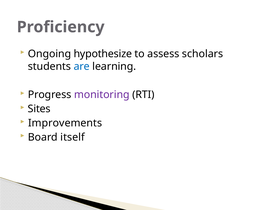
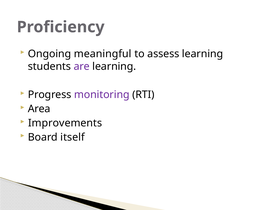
hypothesize: hypothesize -> meaningful (103, 54)
assess scholars: scholars -> learning (203, 54)
are colour: blue -> purple (82, 66)
Sites: Sites -> Area (39, 109)
